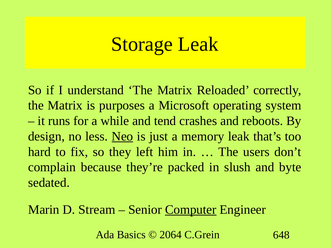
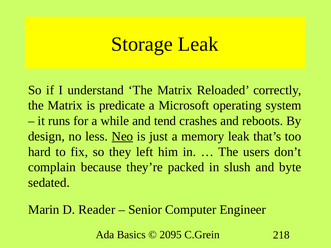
purposes: purposes -> predicate (122, 106)
Stream: Stream -> Reader (97, 210)
Computer underline: present -> none (191, 210)
2064: 2064 -> 2095 (171, 235)
648: 648 -> 218 (281, 235)
